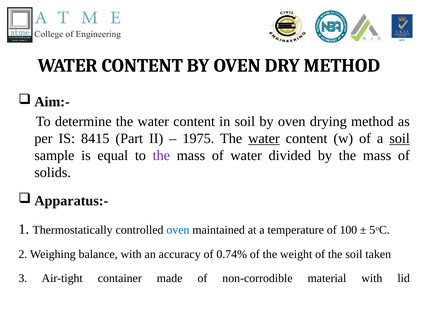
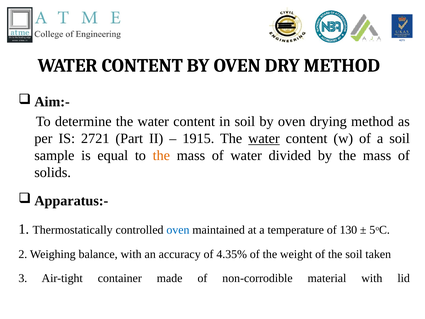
8415: 8415 -> 2721 (95, 138)
1975: 1975 -> 1915 (198, 138)
soil underline: present -> none (400, 138)
the colour: purple -> orange (161, 155)
100: 100 -> 130 (348, 230)
0.74%: 0.74% -> 4.35% (232, 254)
